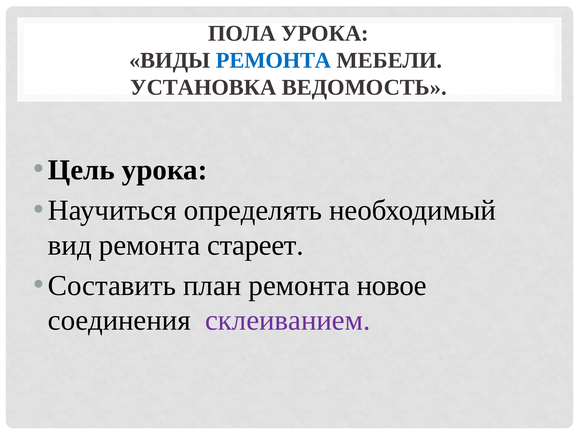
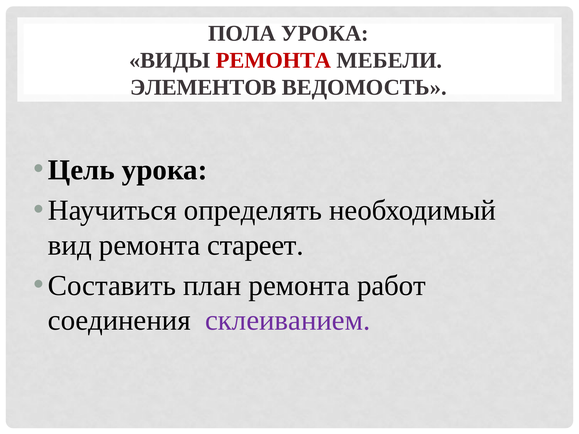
РЕМОНТА colour: blue -> red (274, 60)
УСТАНОВКА: УСТАНОВКА -> ЭЛЕМЕНТОВ (203, 87)
новое: новое -> работ (392, 286)
